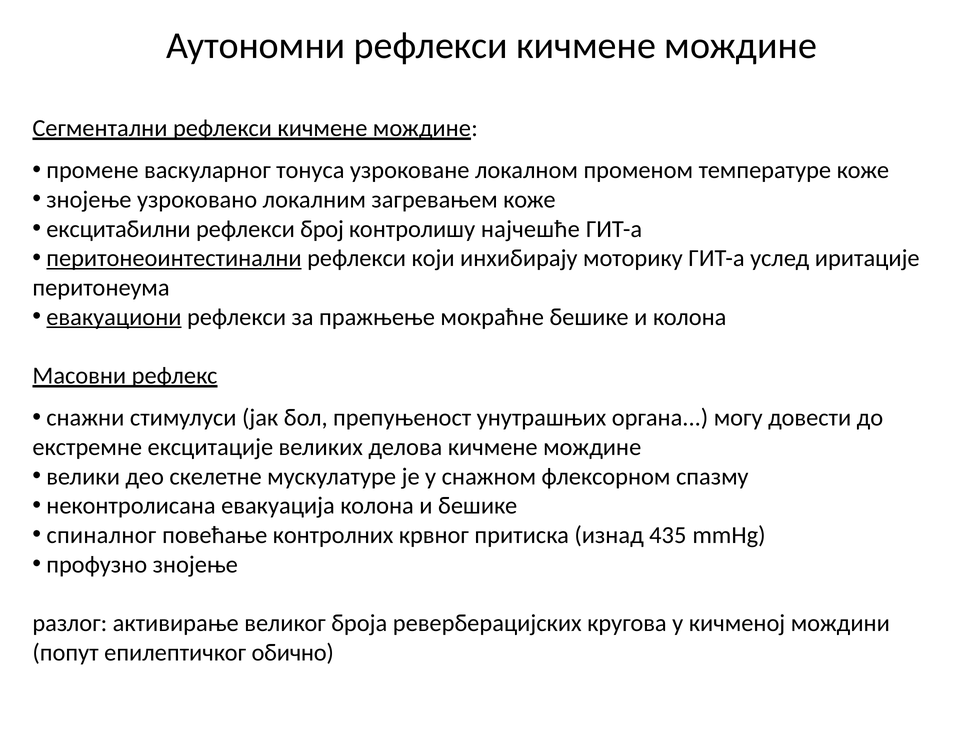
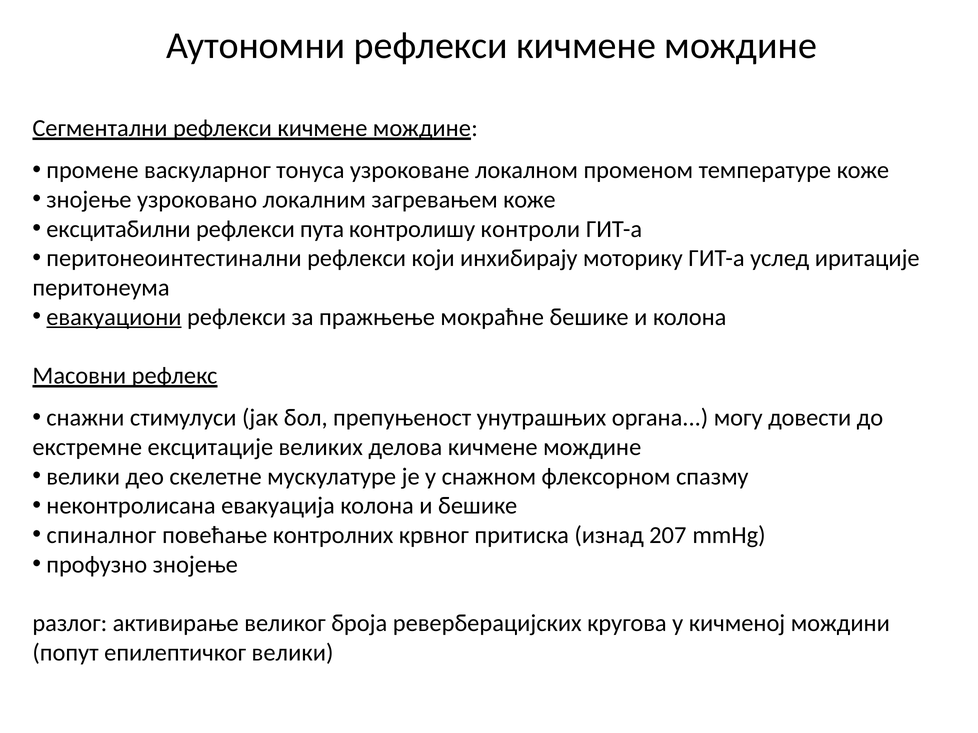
број: број -> пута (322, 229)
најчешће: најчешће -> контроли (530, 229)
перитонеоинтестинални underline: present -> none (174, 258)
435: 435 -> 207 (668, 536)
епилептичког обично: обично -> велики (293, 653)
